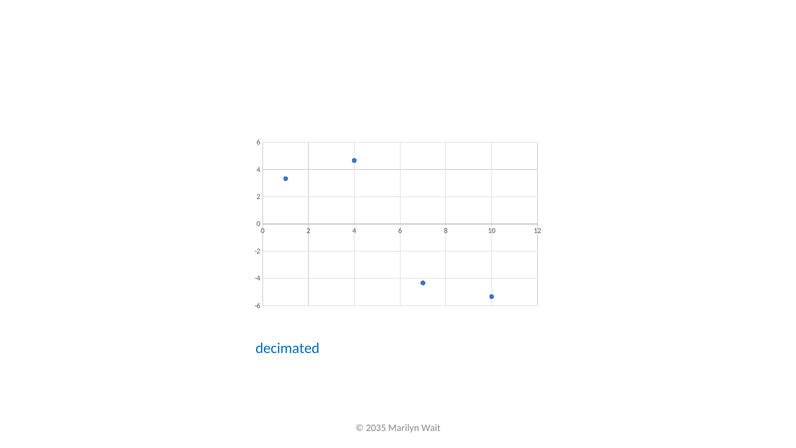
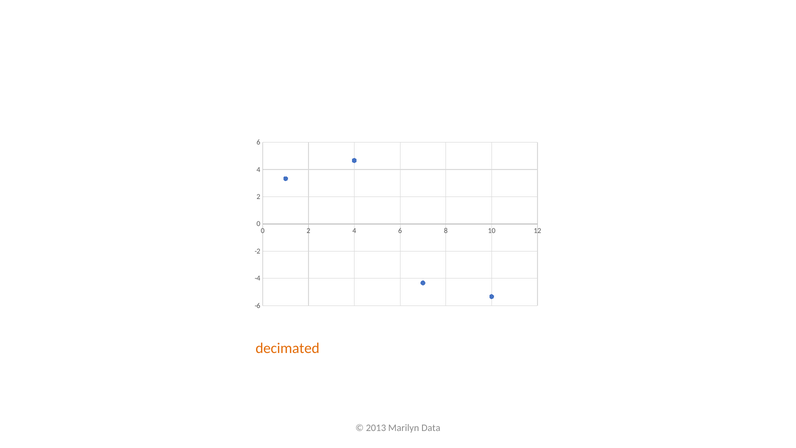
decimated colour: blue -> orange (288, 348)
2035: 2035 -> 2013 (376, 427)
Wait: Wait -> Data (431, 427)
